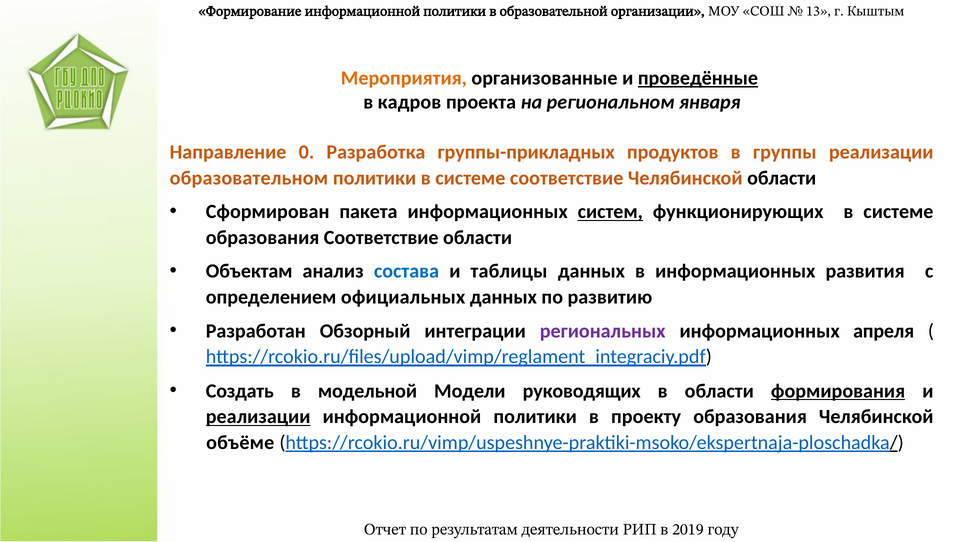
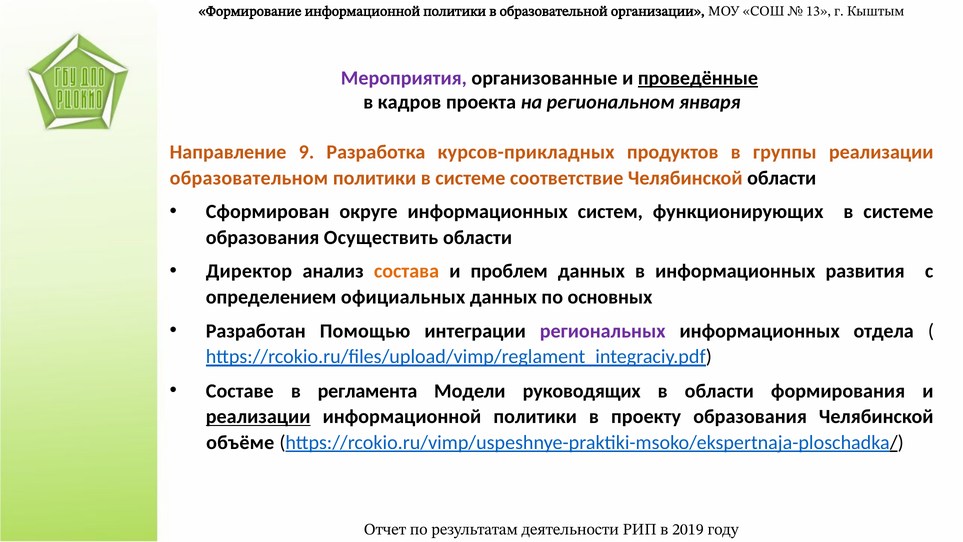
Мероприятия colour: orange -> purple (404, 78)
0: 0 -> 9 (306, 152)
группы-прикладных: группы-прикладных -> курсов-прикладных (526, 152)
пакета: пакета -> округе (368, 212)
систем underline: present -> none (610, 212)
образования Соответствие: Соответствие -> Осуществить (381, 237)
Объектам: Объектам -> Директор (249, 271)
состава colour: blue -> orange (406, 271)
таблицы: таблицы -> проблем (509, 271)
развитию: развитию -> основных (610, 297)
Обзорный: Обзорный -> Помощью (365, 331)
апреля: апреля -> отдела (884, 331)
Создать: Создать -> Составе (240, 391)
модельной: модельной -> регламента (368, 391)
формирования underline: present -> none (838, 391)
